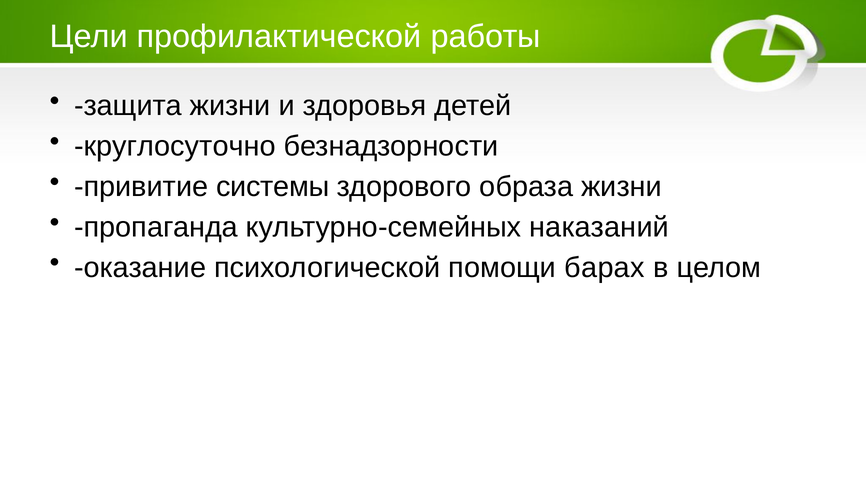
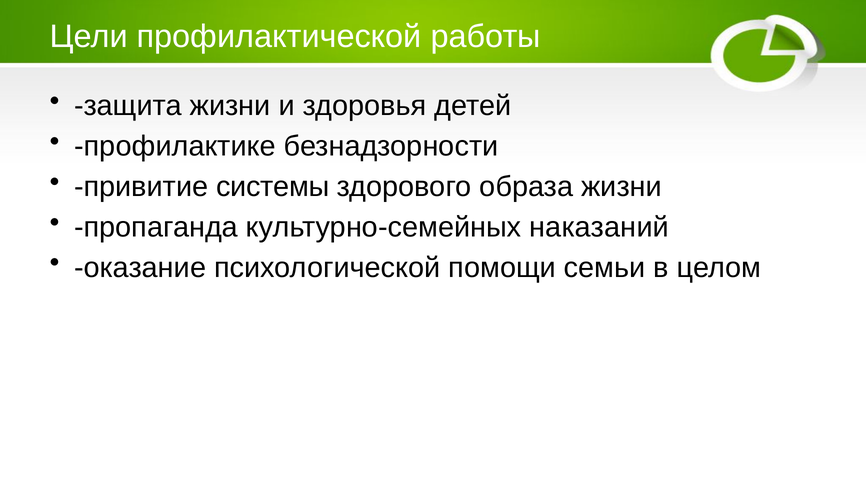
круглосуточно: круглосуточно -> профилактике (175, 146)
барах: барах -> семьи (605, 268)
